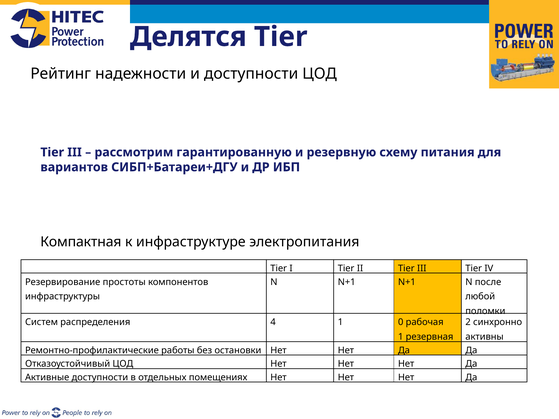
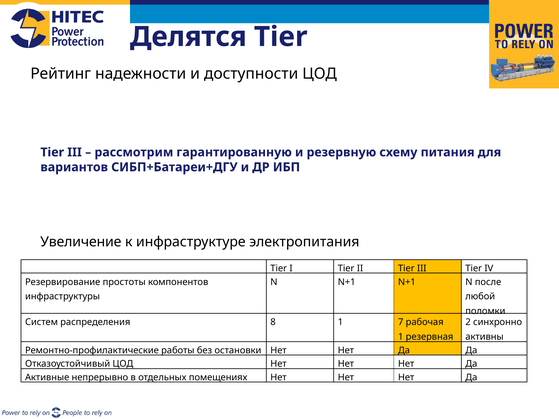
Компактная: Компактная -> Увеличение (81, 242)
4: 4 -> 8 (273, 322)
0: 0 -> 7 (401, 322)
Активные доступности: доступности -> непрерывно (100, 378)
